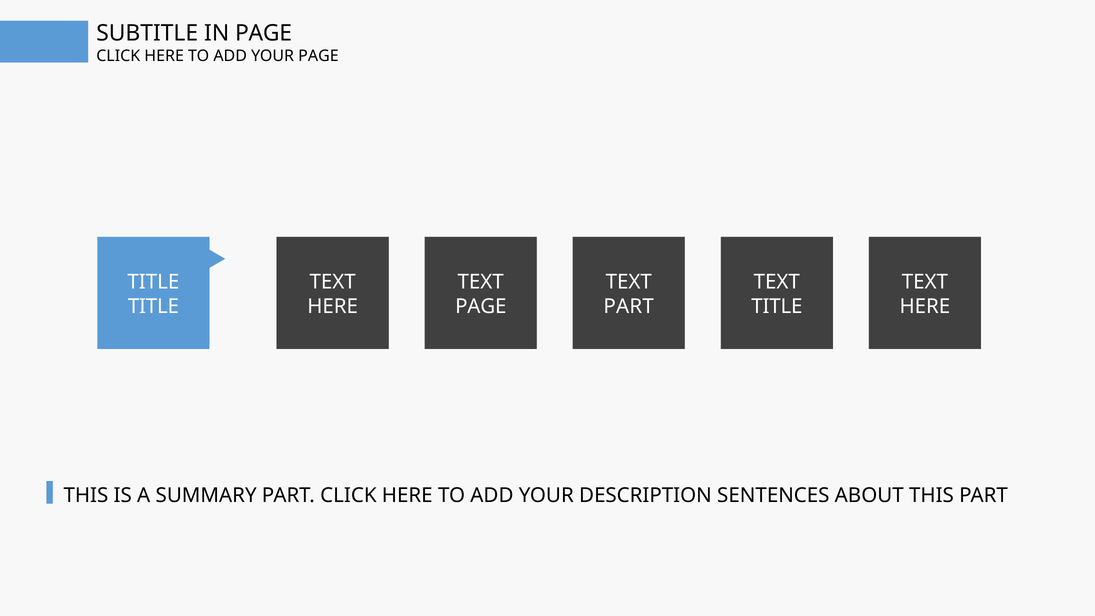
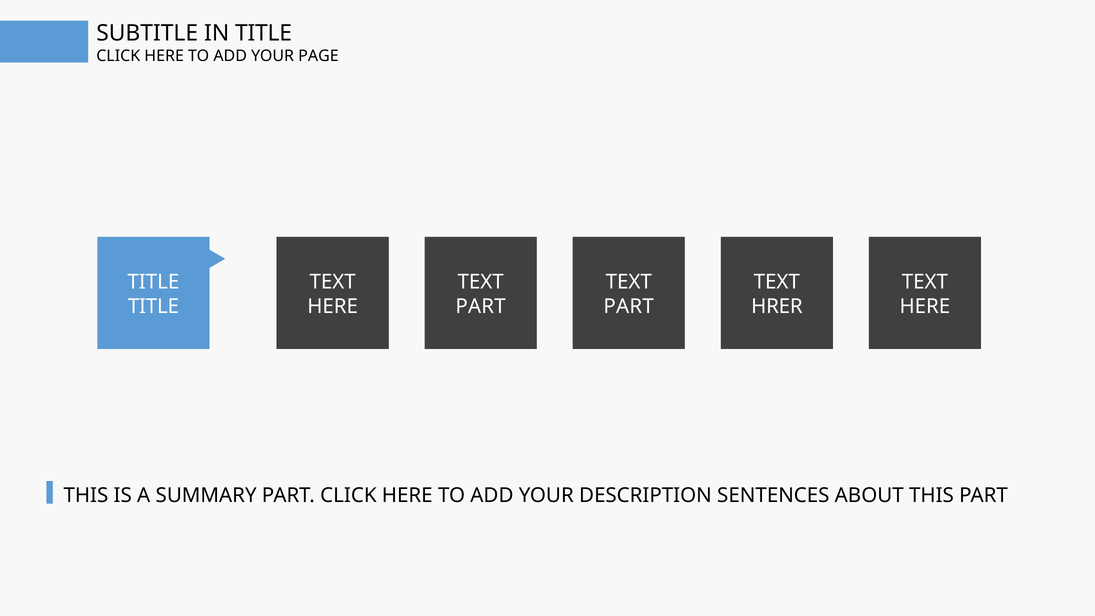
IN PAGE: PAGE -> TITLE (264, 33)
PAGE: PAGE -> PART (481, 307)
TITLE: TITLE -> HRER (777, 307)
